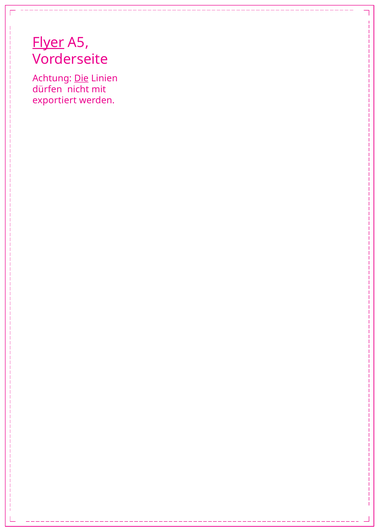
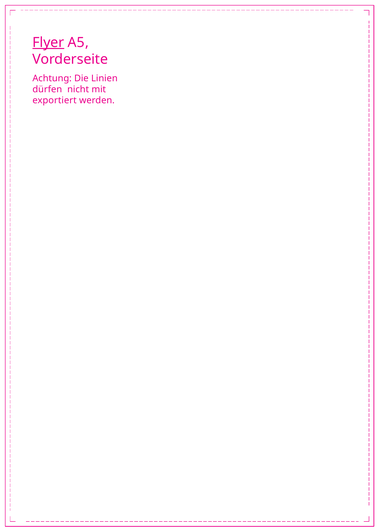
Die underline: present -> none (81, 78)
